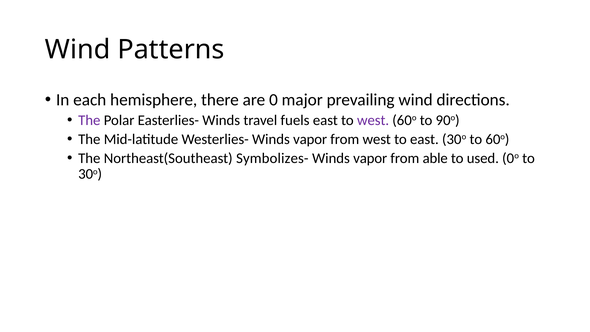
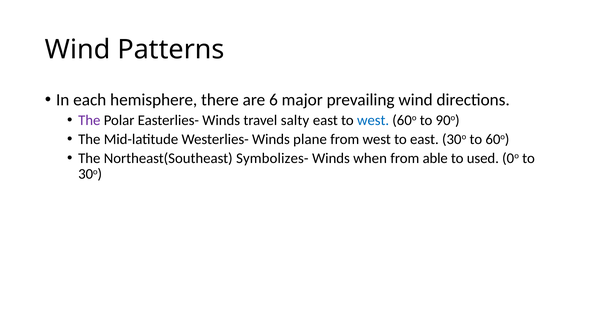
0: 0 -> 6 (273, 100)
fuels: fuels -> salty (295, 120)
west colour: purple -> blue (373, 120)
Westerlies- Winds vapor: vapor -> plane (310, 139)
vapor: vapor -> when (370, 158)
